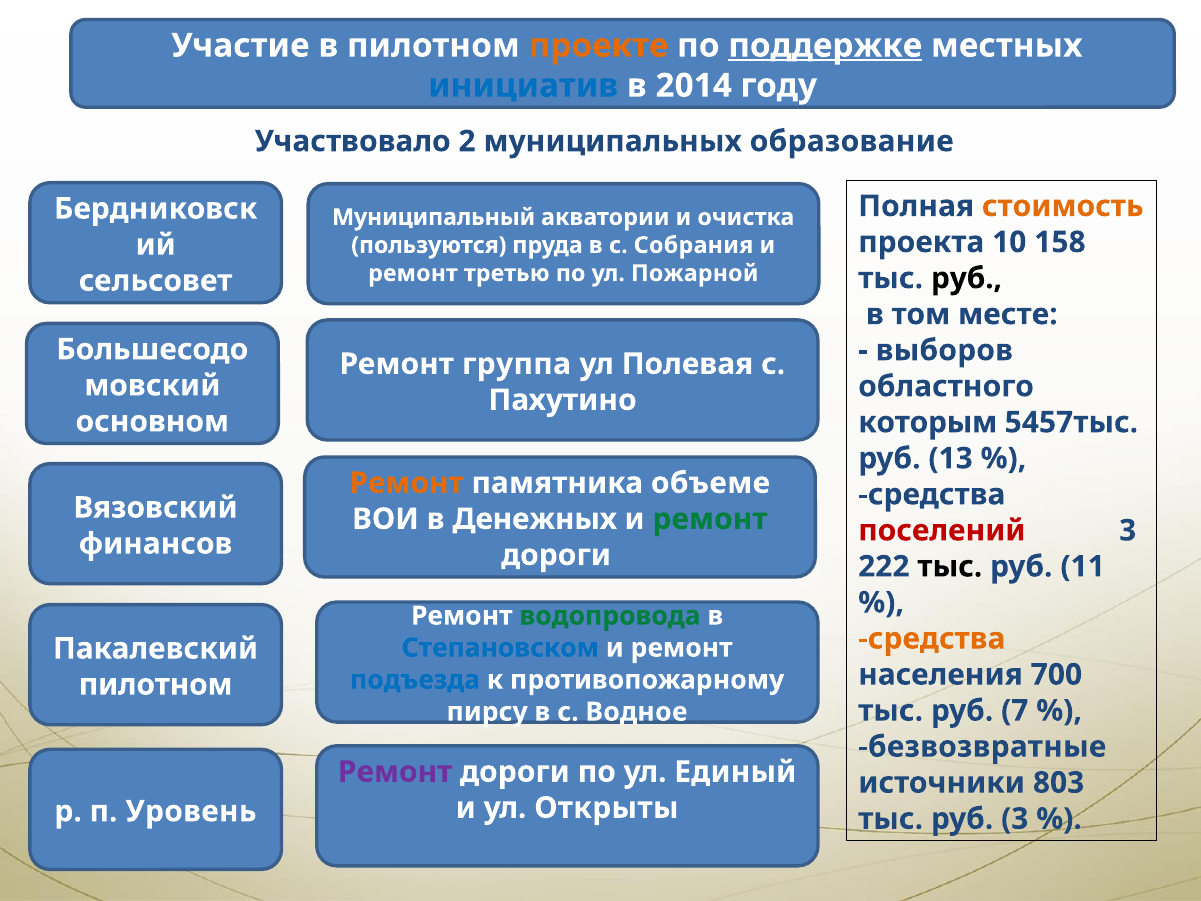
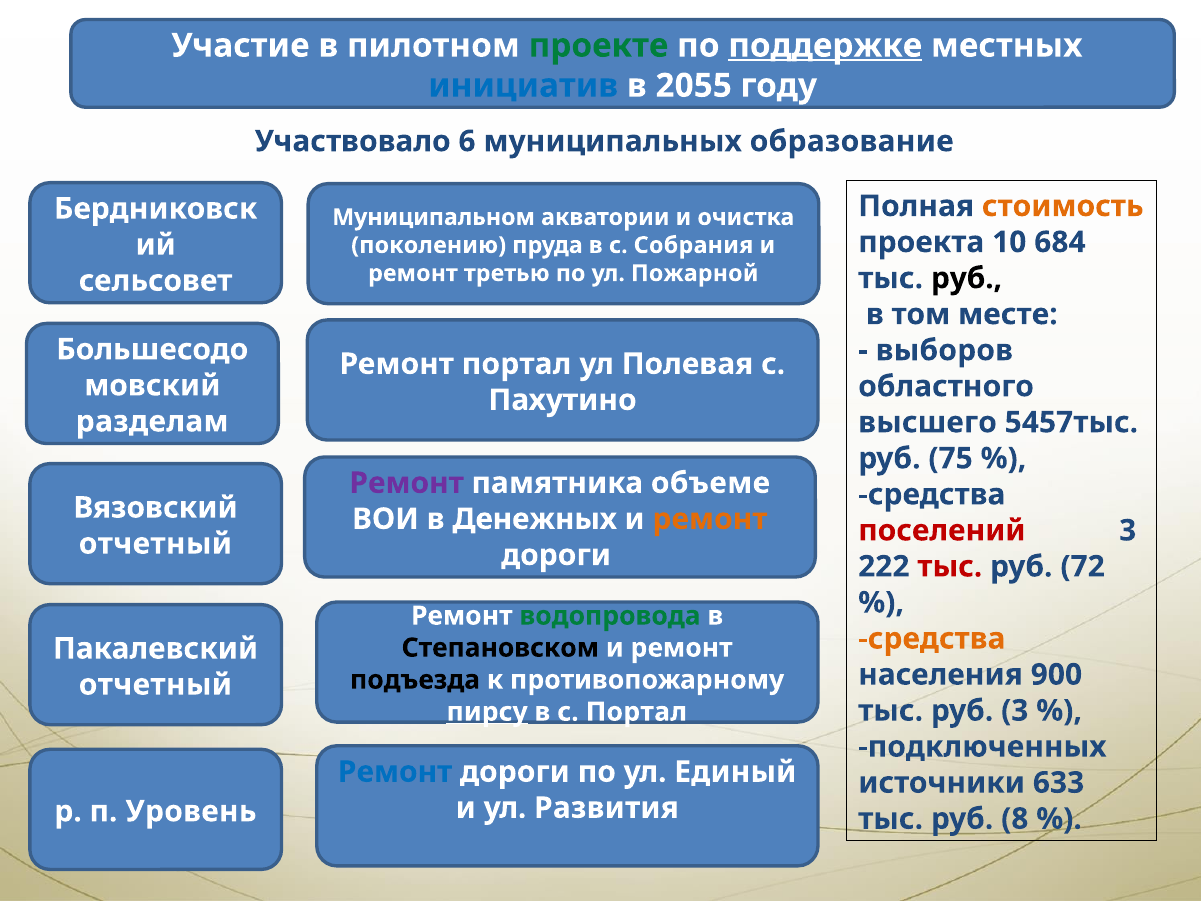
проекте colour: orange -> green (598, 46)
2014: 2014 -> 2055 (694, 86)
2: 2 -> 6 (467, 141)
Муниципальный: Муниципальный -> Муниципальном (434, 217)
158: 158 -> 684 (1060, 242)
пользуются: пользуются -> поколению (429, 245)
Ремонт группа: группа -> портал (517, 364)
основном: основном -> разделам (152, 421)
которым: которым -> высшего (928, 422)
13: 13 -> 75 (951, 458)
Ремонт colour: orange -> purple (407, 483)
ремонт colour: green -> orange (710, 519)
финансов: финансов -> отчетный (155, 544)
тыс colour: black -> red (950, 566)
11: 11 -> 72 (1083, 566)
Степановском colour: blue -> black (500, 648)
700: 700 -> 900 (1056, 675)
подъезда colour: blue -> black (415, 680)
пилотном: пилотном -> отчетный (155, 685)
руб 7: 7 -> 3 (1015, 711)
пирсу underline: none -> present (487, 712)
с Водное: Водное -> Портал (636, 712)
безвозвратные: безвозвратные -> подключенных (982, 747)
Ремонт colour: purple -> blue (395, 772)
803: 803 -> 633 (1059, 783)
Открыты: Открыты -> Развития (606, 808)
руб 3: 3 -> 8 (1015, 819)
